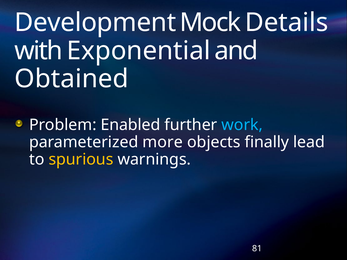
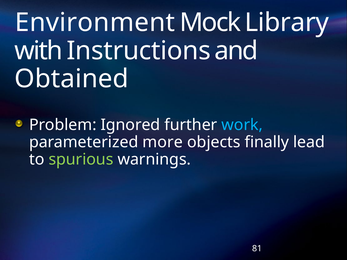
Development: Development -> Environment (95, 23)
Details: Details -> Library (287, 23)
Exponential: Exponential -> Instructions (139, 51)
Enabled: Enabled -> Ignored (130, 125)
spurious colour: yellow -> light green (81, 159)
